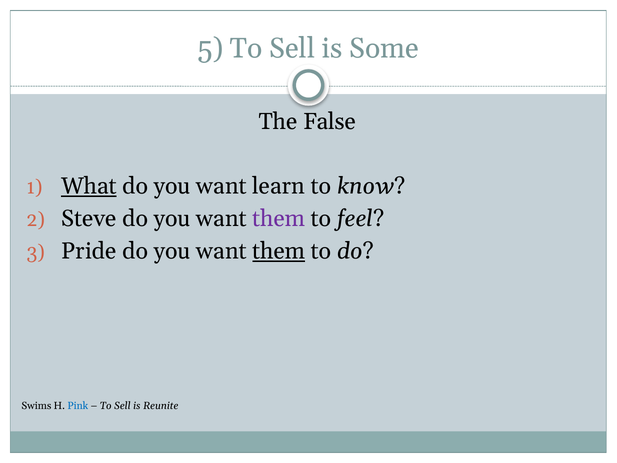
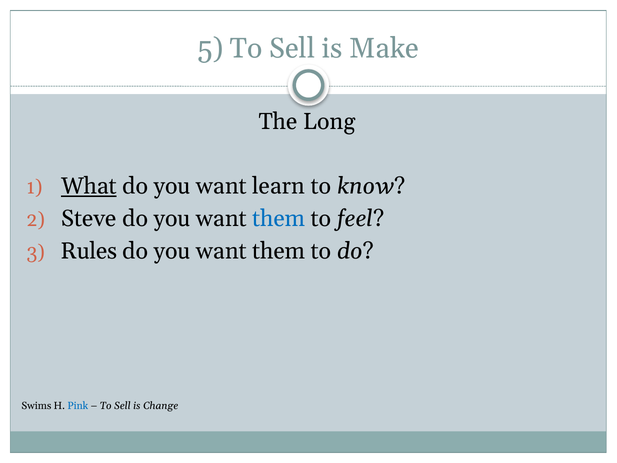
Some: Some -> Make (384, 49)
False: False -> Long (329, 121)
them colour: purple -> blue (279, 219)
Pride: Pride -> Rules (89, 251)
them underline: present -> none (279, 251)
Reunite: Reunite -> Change (161, 406)
